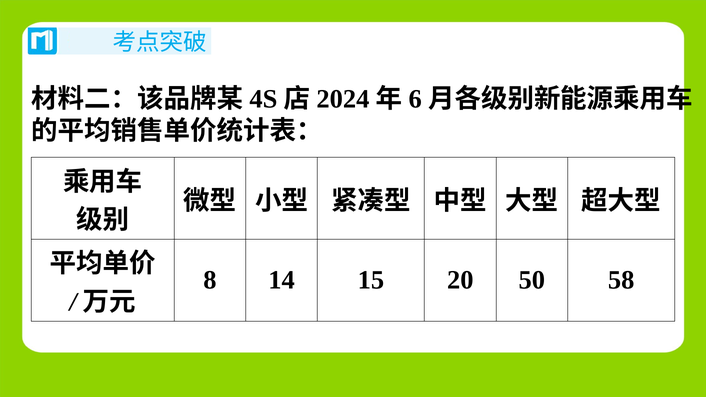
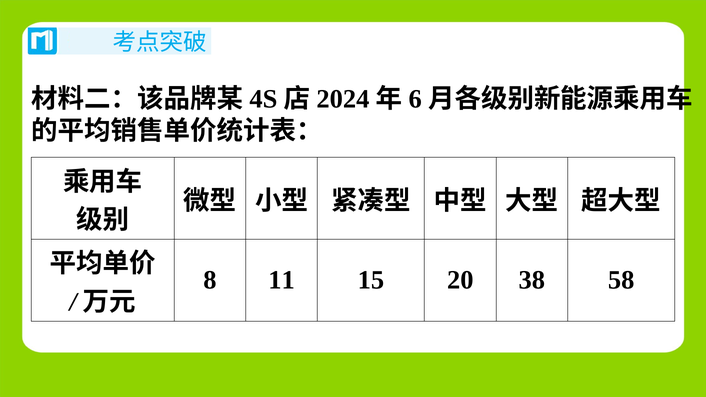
14: 14 -> 11 (282, 280)
50: 50 -> 38 (532, 280)
